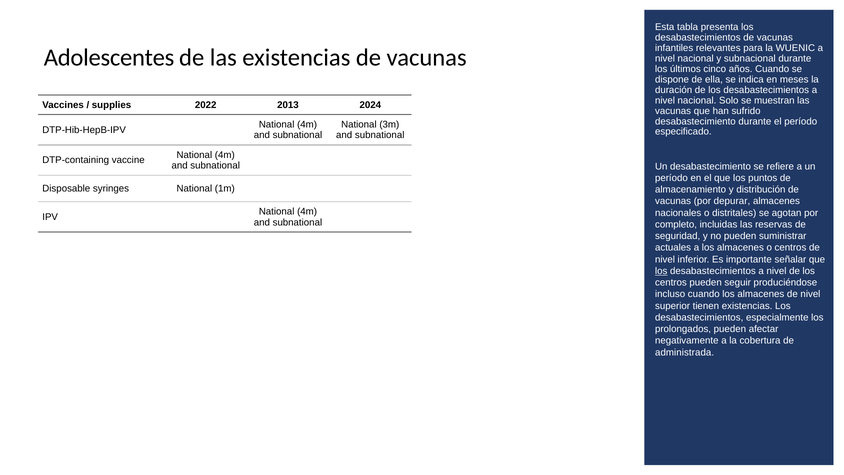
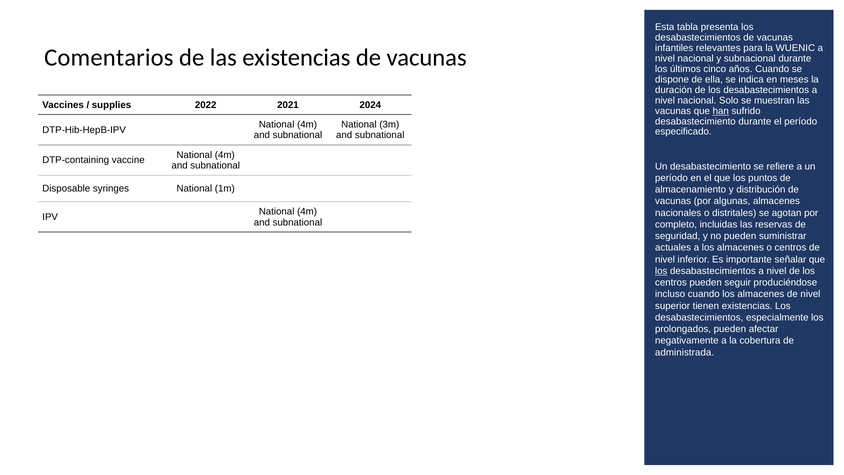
Adolescentes: Adolescentes -> Comentarios (109, 58)
2013: 2013 -> 2021 (288, 105)
han underline: none -> present (721, 111)
depurar: depurar -> algunas (732, 201)
